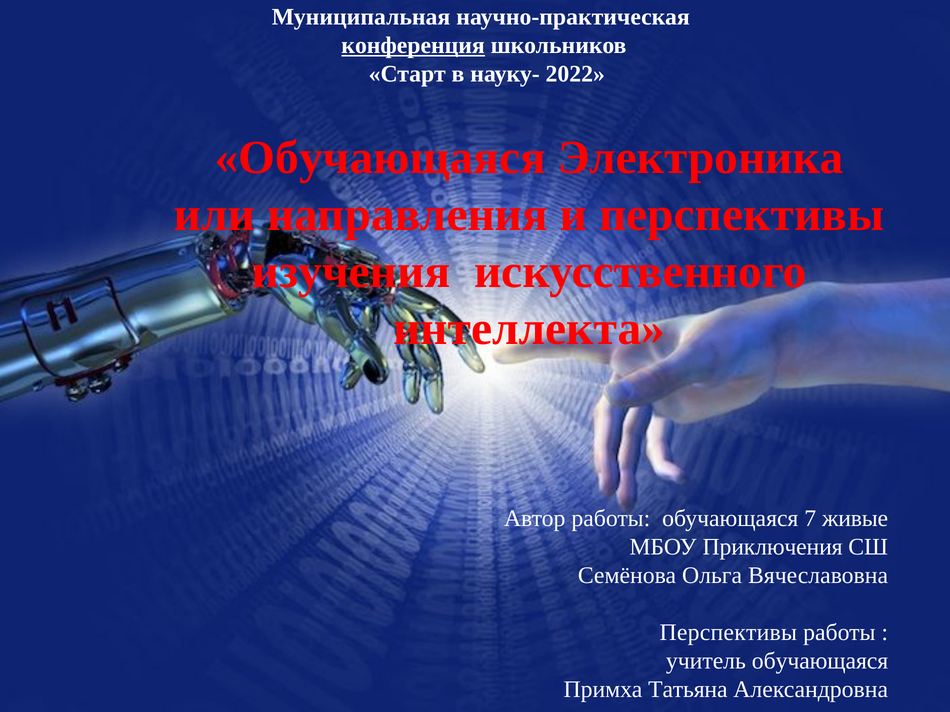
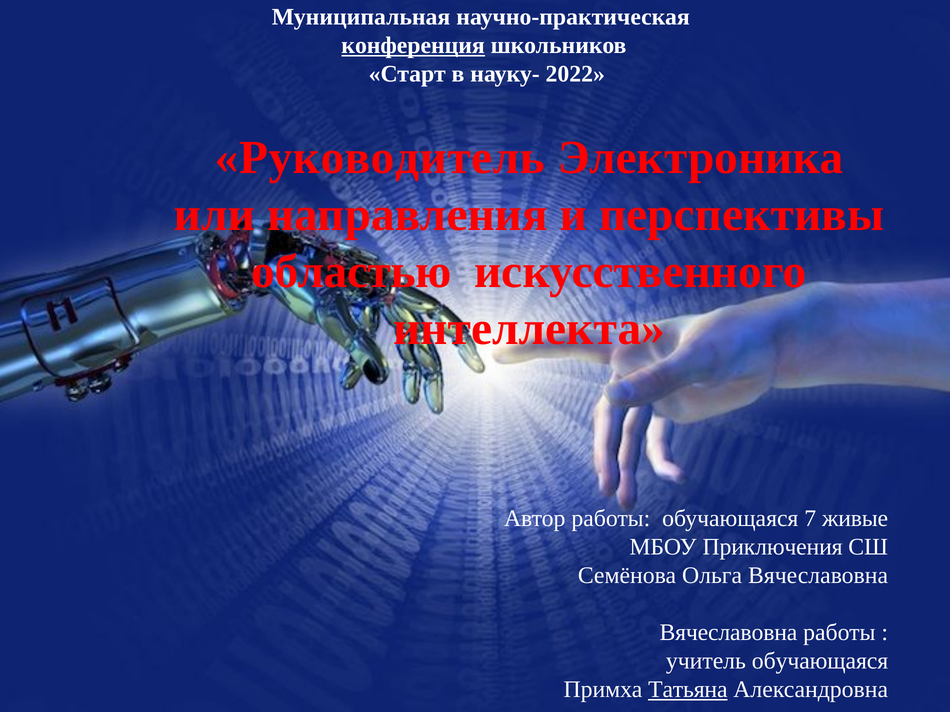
Обучающаяся: Обучающаяся -> Руководитель (380, 158)
изучения: изучения -> областью (351, 272)
Перспективы: Перспективы -> Вячеславовна (728, 633)
Татьяна underline: none -> present (688, 690)
